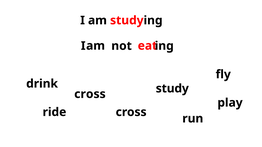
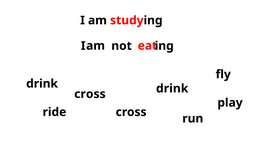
study: study -> drink (172, 89)
